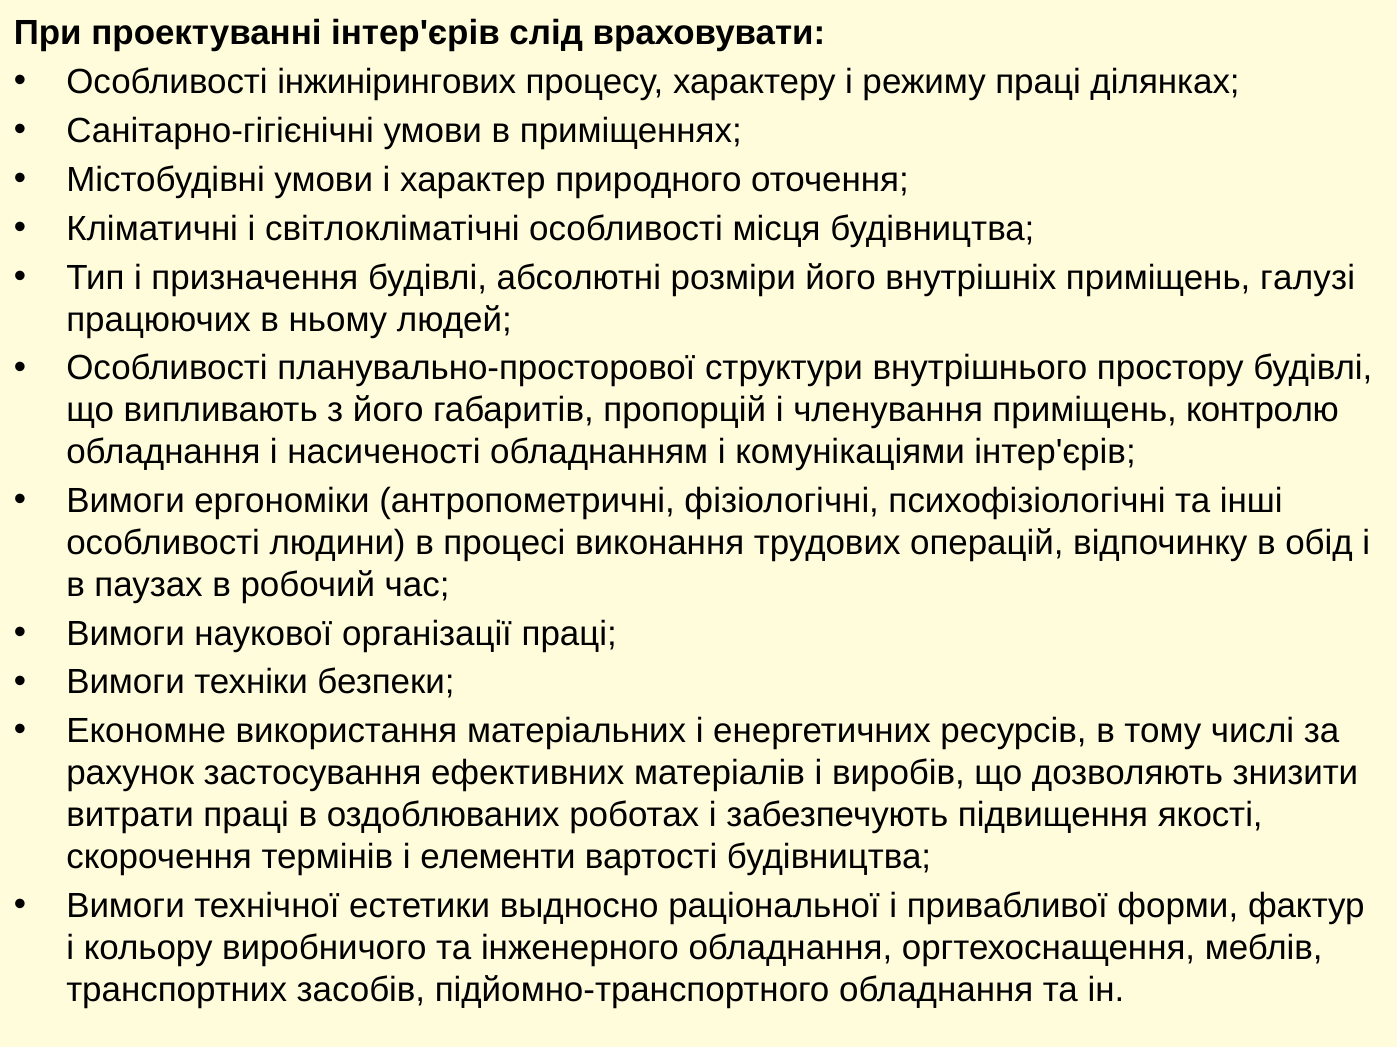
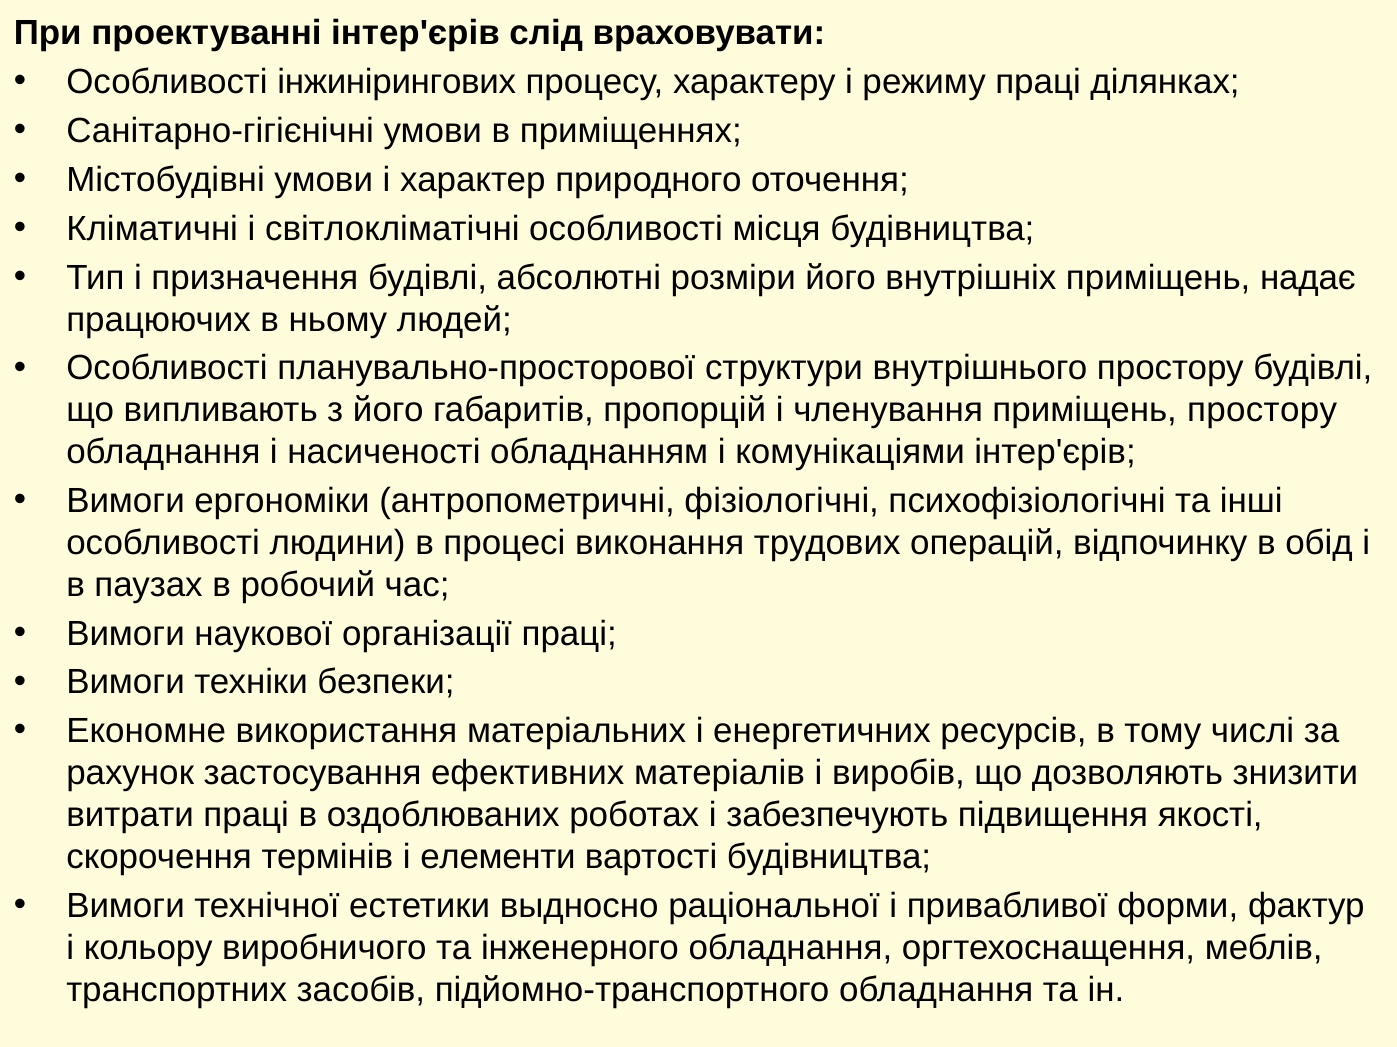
галузі: галузі -> надає (1308, 278)
приміщень контролю: контролю -> простору (1262, 411)
